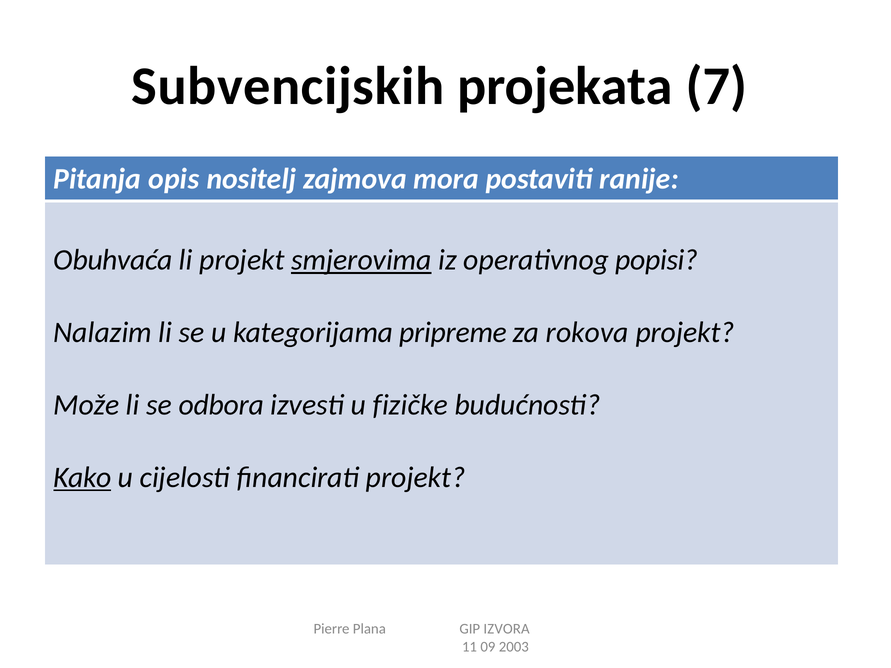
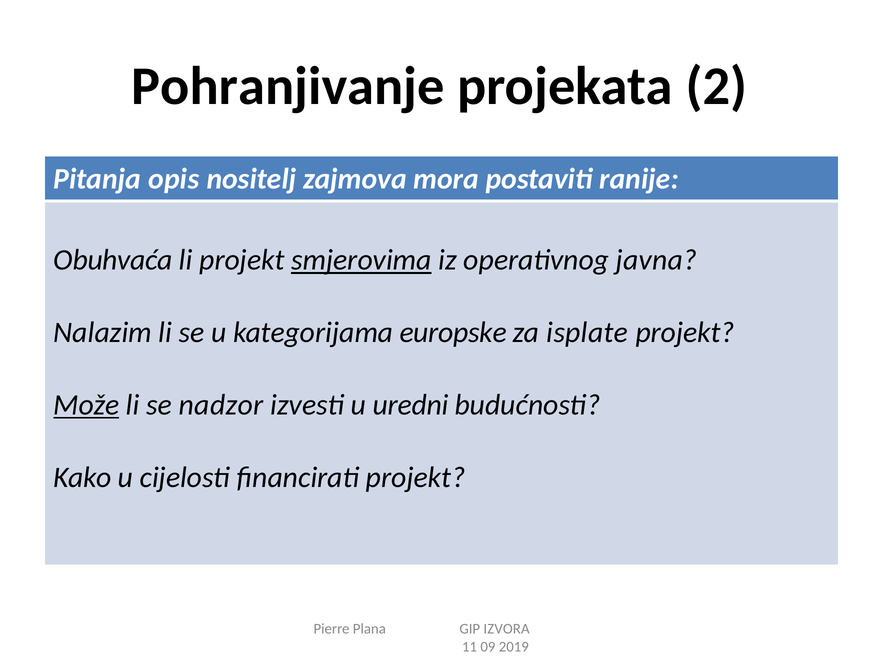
Subvencijskih: Subvencijskih -> Pohranjivanje (288, 86)
7: 7 -> 2 (716, 86)
popisi: popisi -> javna (656, 260)
pripreme: pripreme -> europske (453, 333)
rokova: rokova -> isplate (587, 333)
Može underline: none -> present (86, 405)
odbora: odbora -> nadzor (221, 405)
fizičke: fizičke -> uredni (411, 405)
Kako underline: present -> none (82, 478)
2003: 2003 -> 2019 (514, 647)
